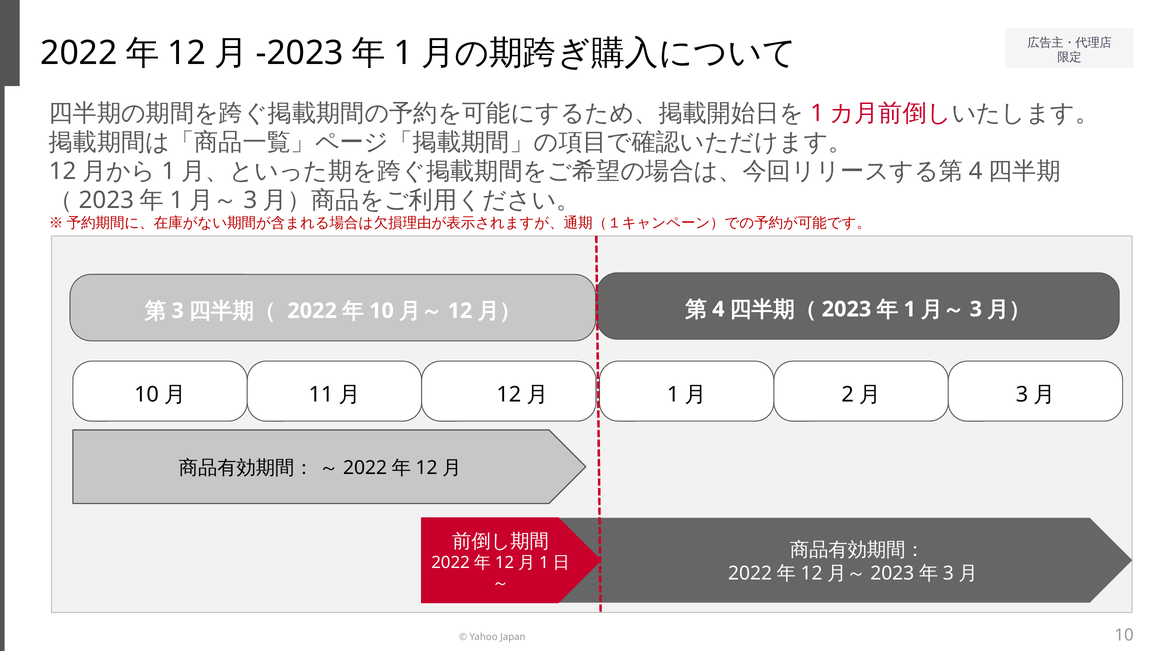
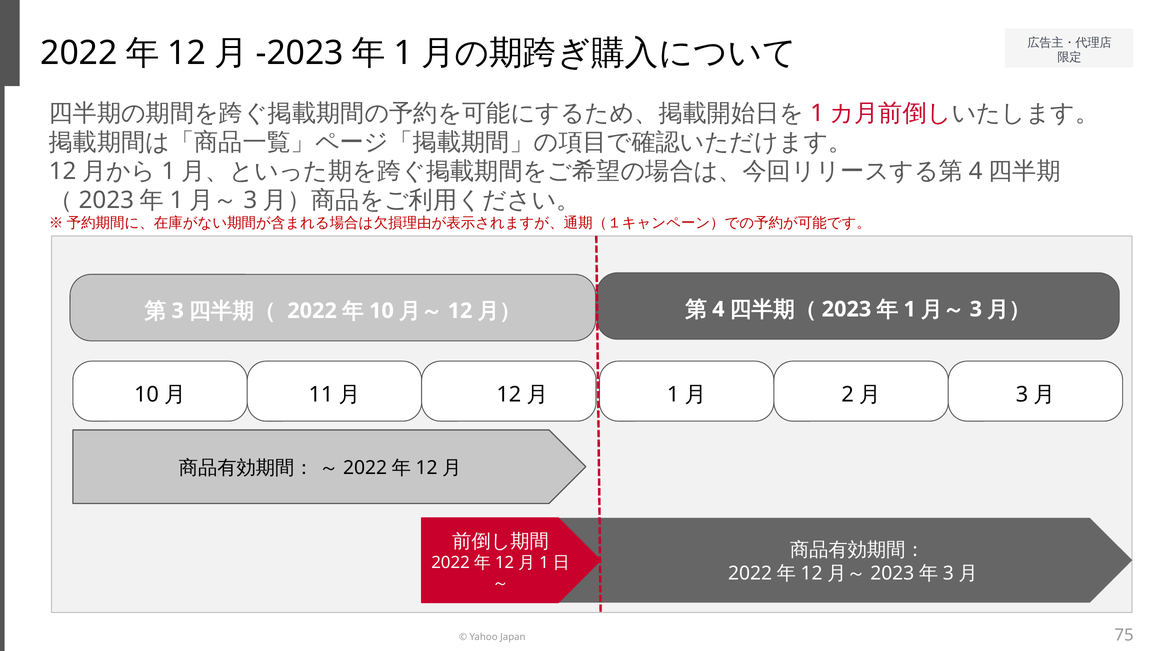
10: 10 -> 75 (1124, 635)
